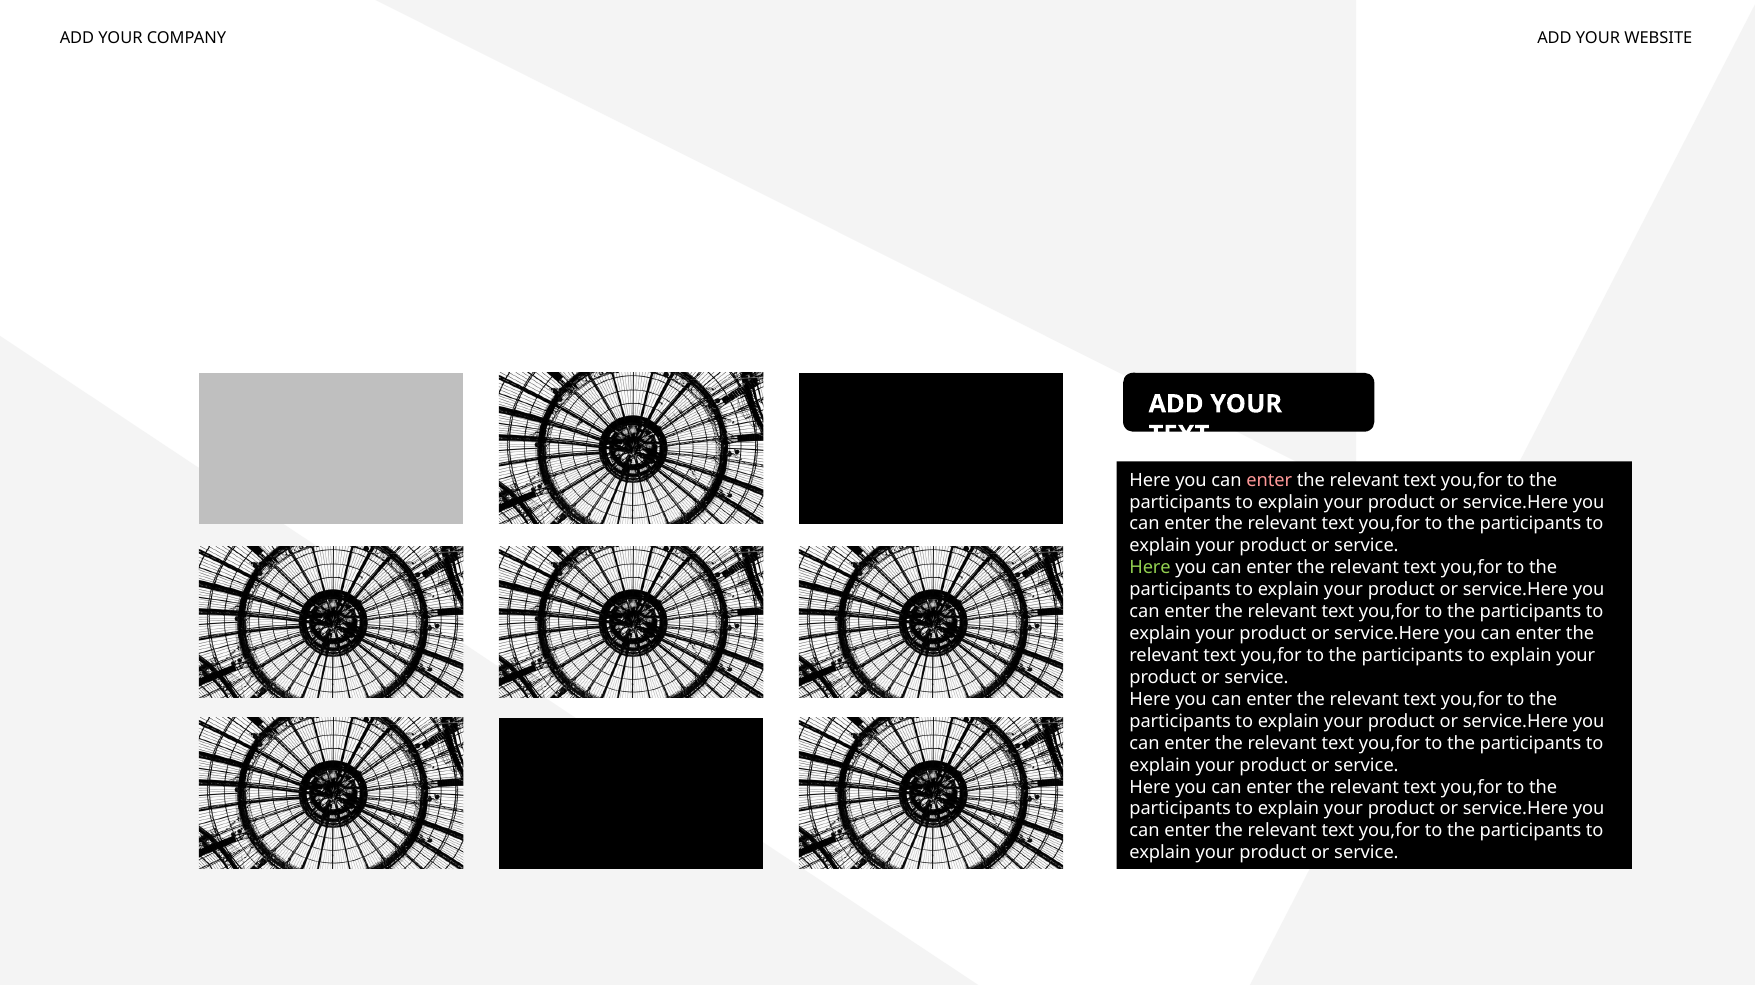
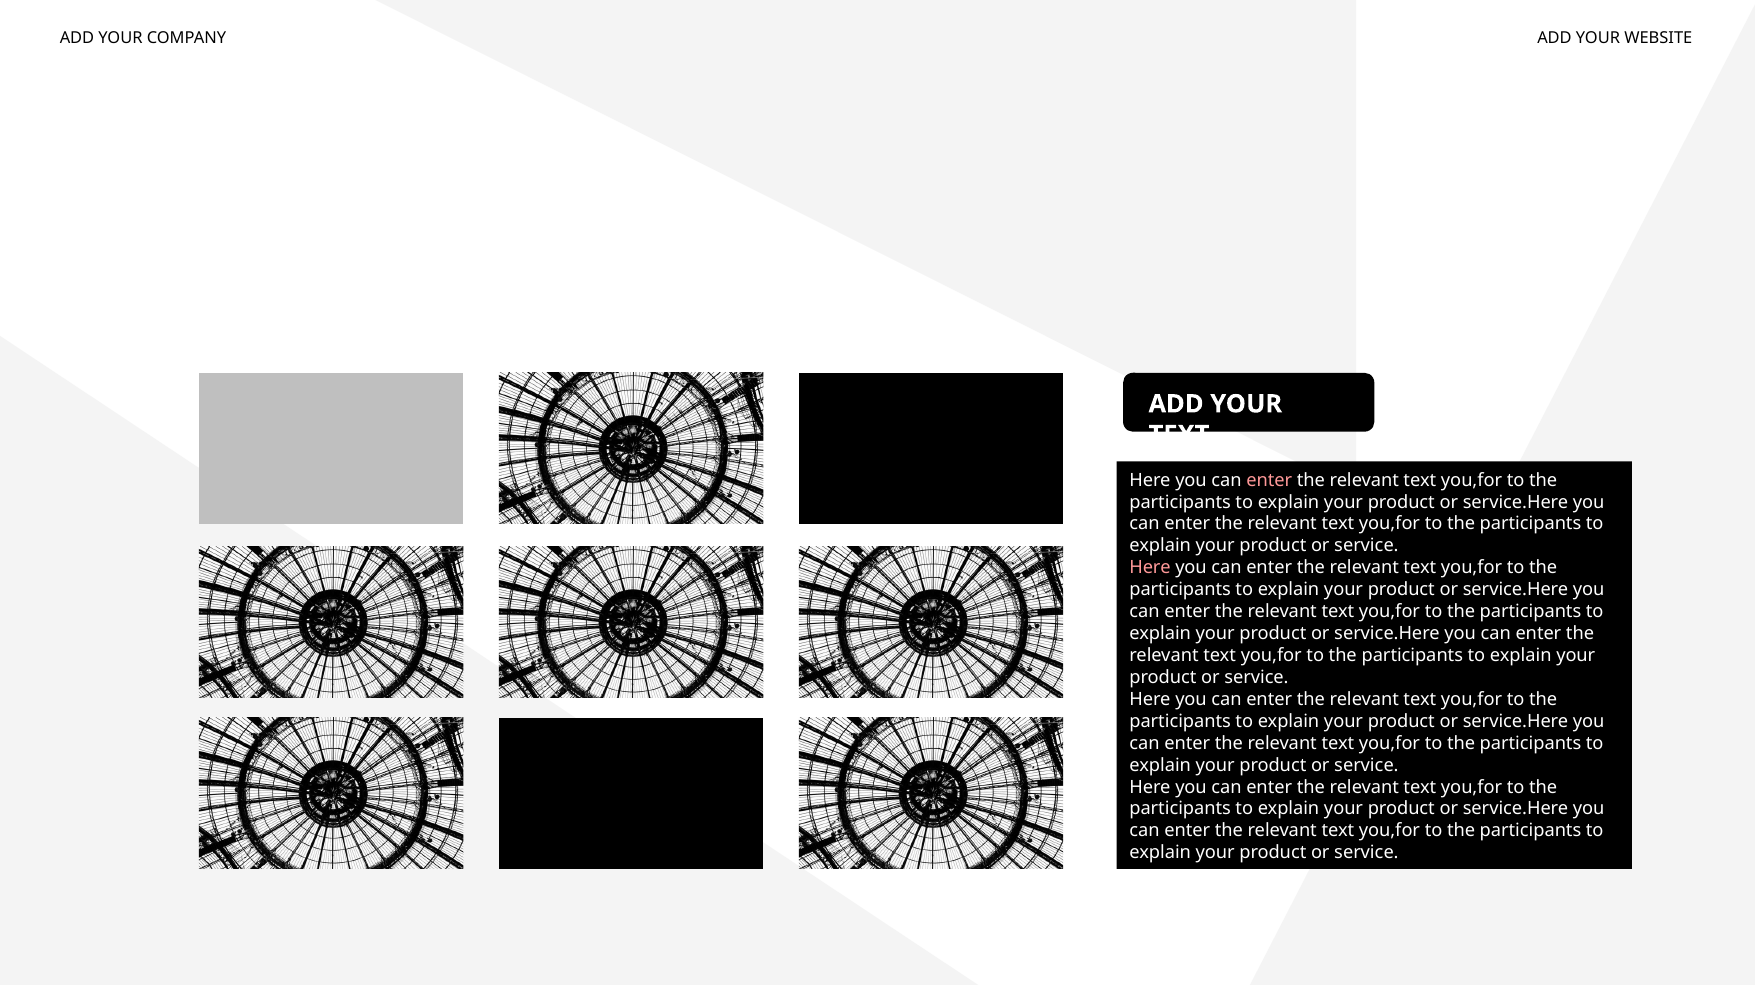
Here colour: light green -> pink (1150, 568)
